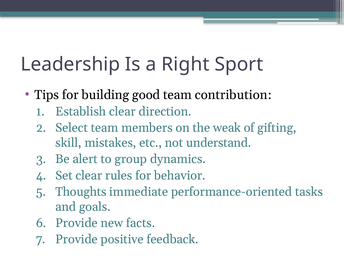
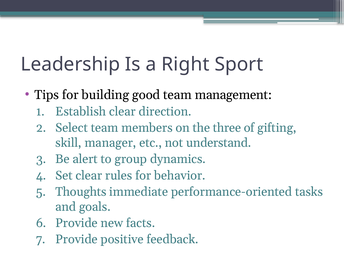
contribution: contribution -> management (233, 95)
weak: weak -> three (227, 128)
mistakes: mistakes -> manager (110, 143)
